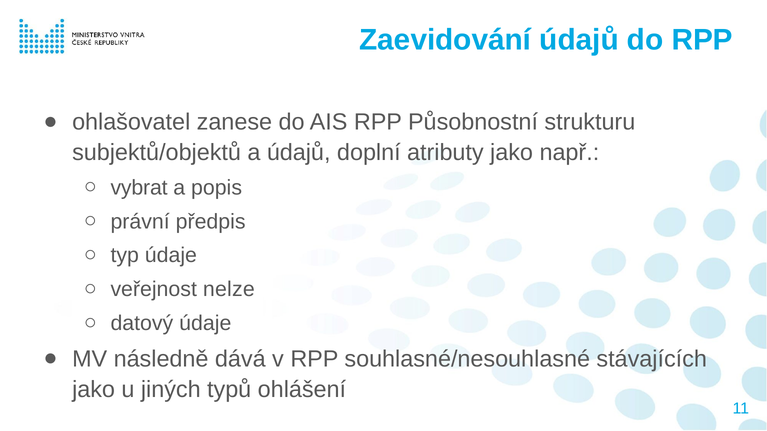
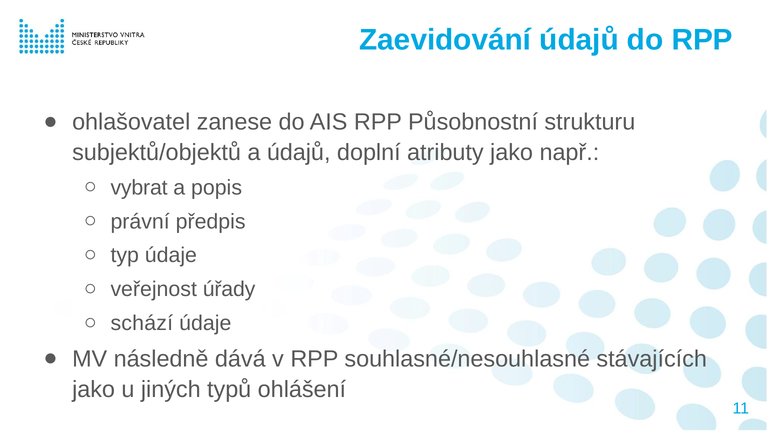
nelze: nelze -> úřady (229, 290)
datový: datový -> schází (142, 324)
